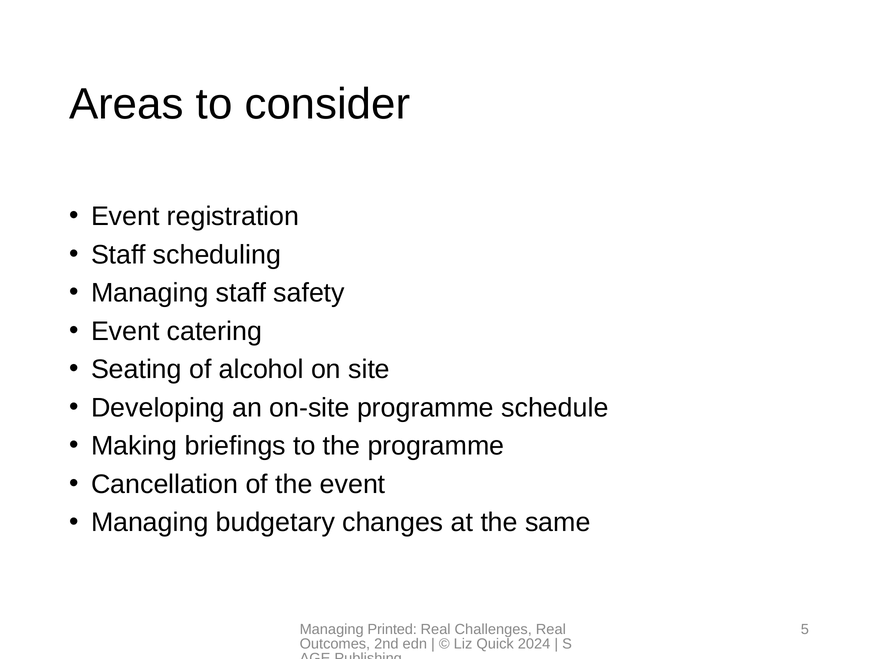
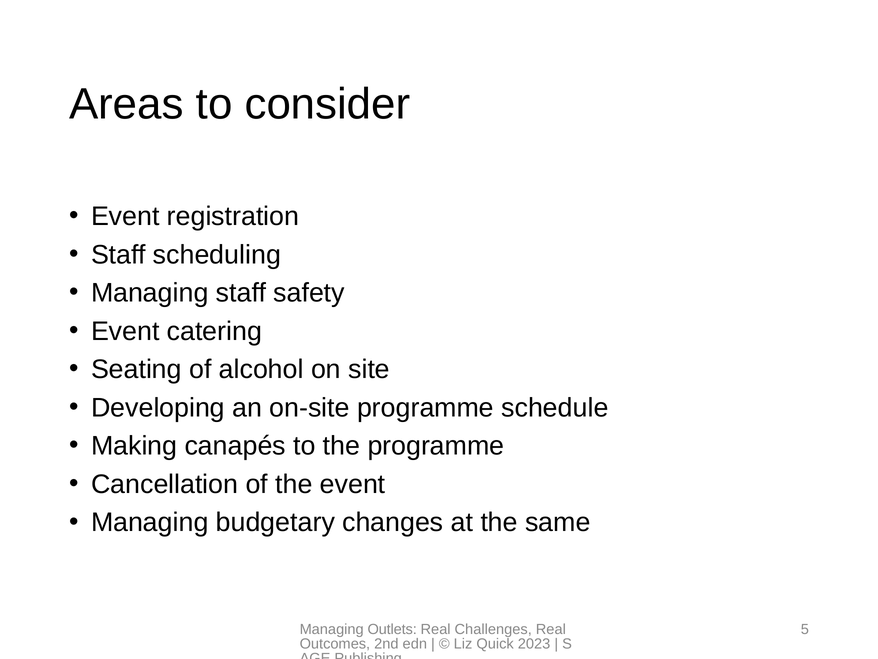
briefings: briefings -> canapés (235, 446)
Printed: Printed -> Outlets (392, 629)
2024: 2024 -> 2023 (534, 643)
